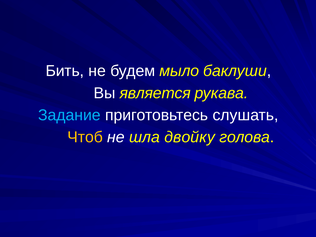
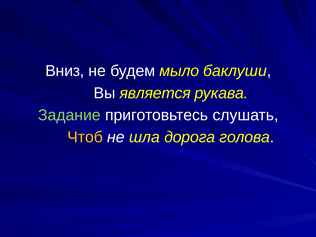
Бить: Бить -> Вниз (65, 71)
Задание colour: light blue -> light green (69, 115)
двойку: двойку -> дорога (190, 137)
